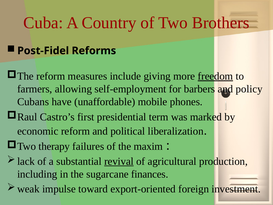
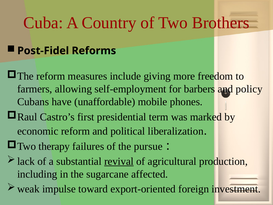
freedom underline: present -> none (215, 76)
maxim: maxim -> pursue (148, 146)
finances: finances -> affected (150, 174)
